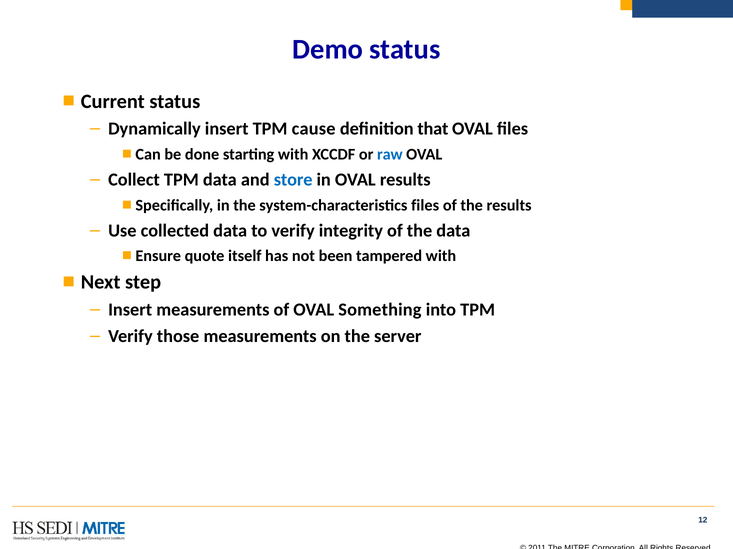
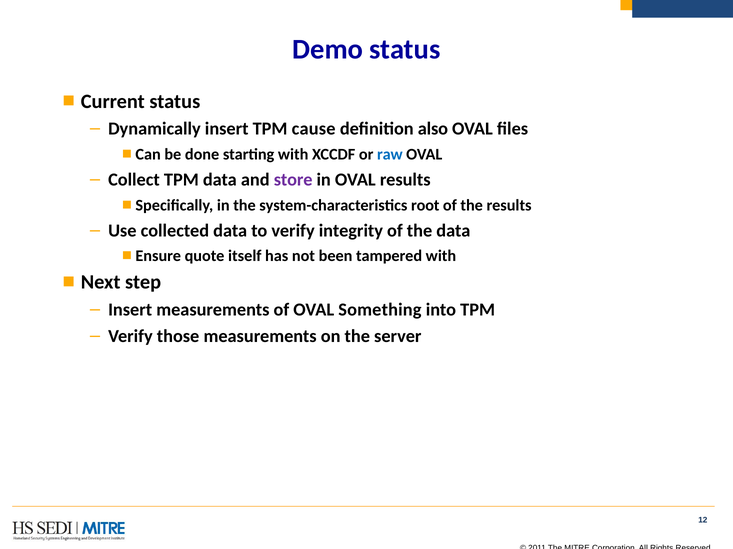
that: that -> also (433, 129)
store colour: blue -> purple (293, 180)
system-characteristics files: files -> root (425, 205)
